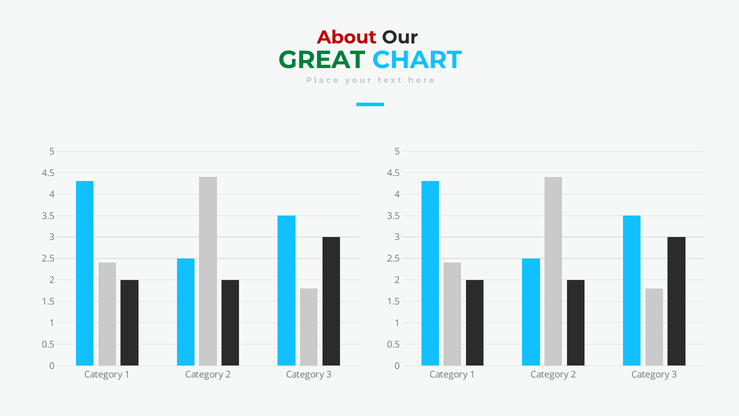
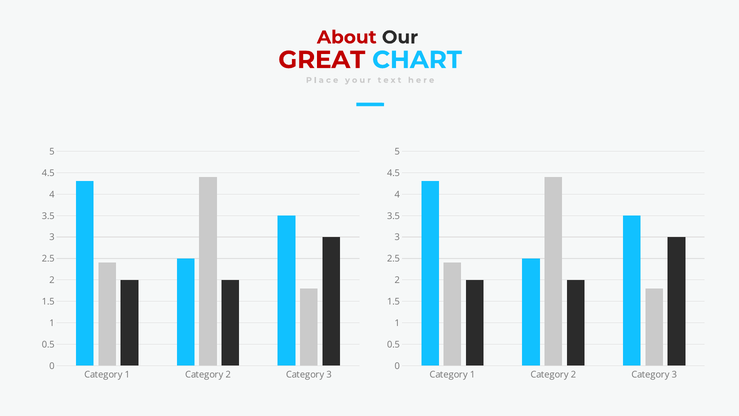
GREAT colour: green -> red (322, 60)
